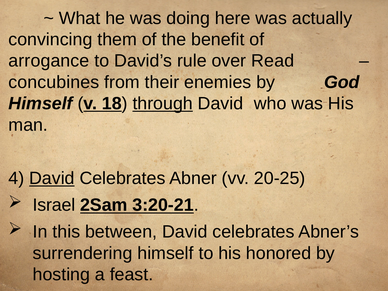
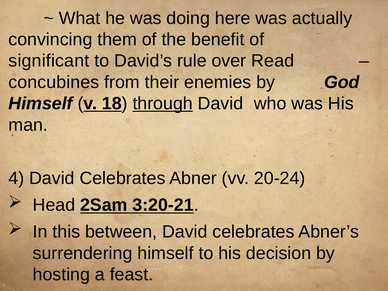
arrogance: arrogance -> significant (49, 61)
David underline: present -> none (52, 178)
20-25: 20-25 -> 20-24 (280, 178)
Israel: Israel -> Head (54, 205)
honored: honored -> decision (279, 253)
